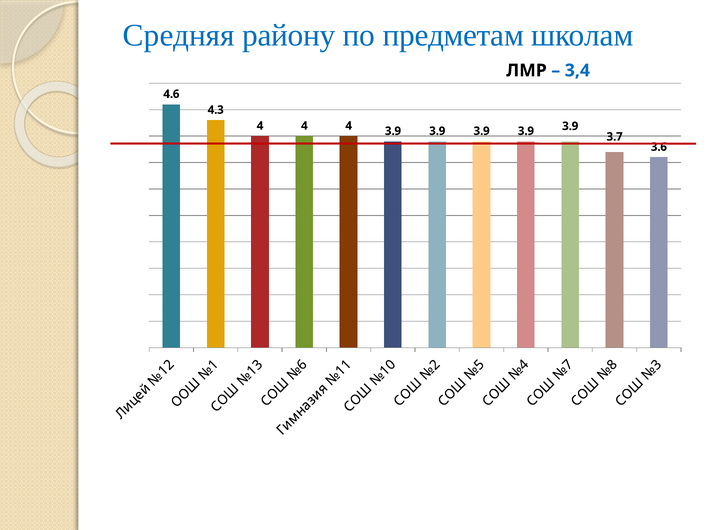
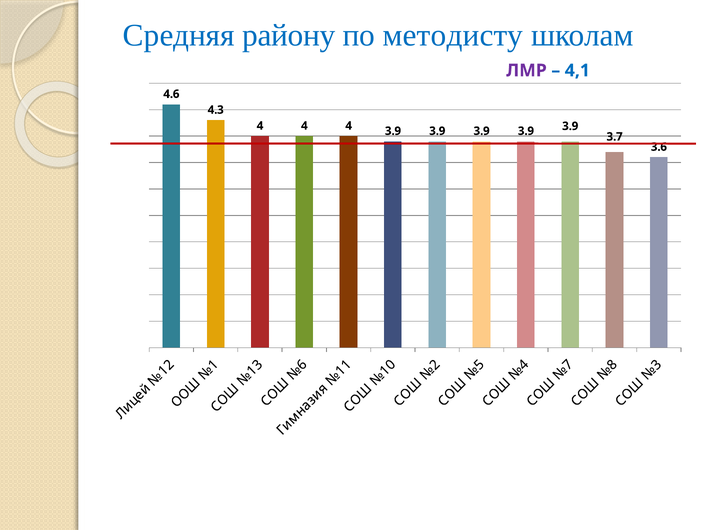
предметам: предметам -> методисту (453, 35)
ЛМР colour: black -> purple (527, 71)
3,4: 3,4 -> 4,1 (577, 71)
